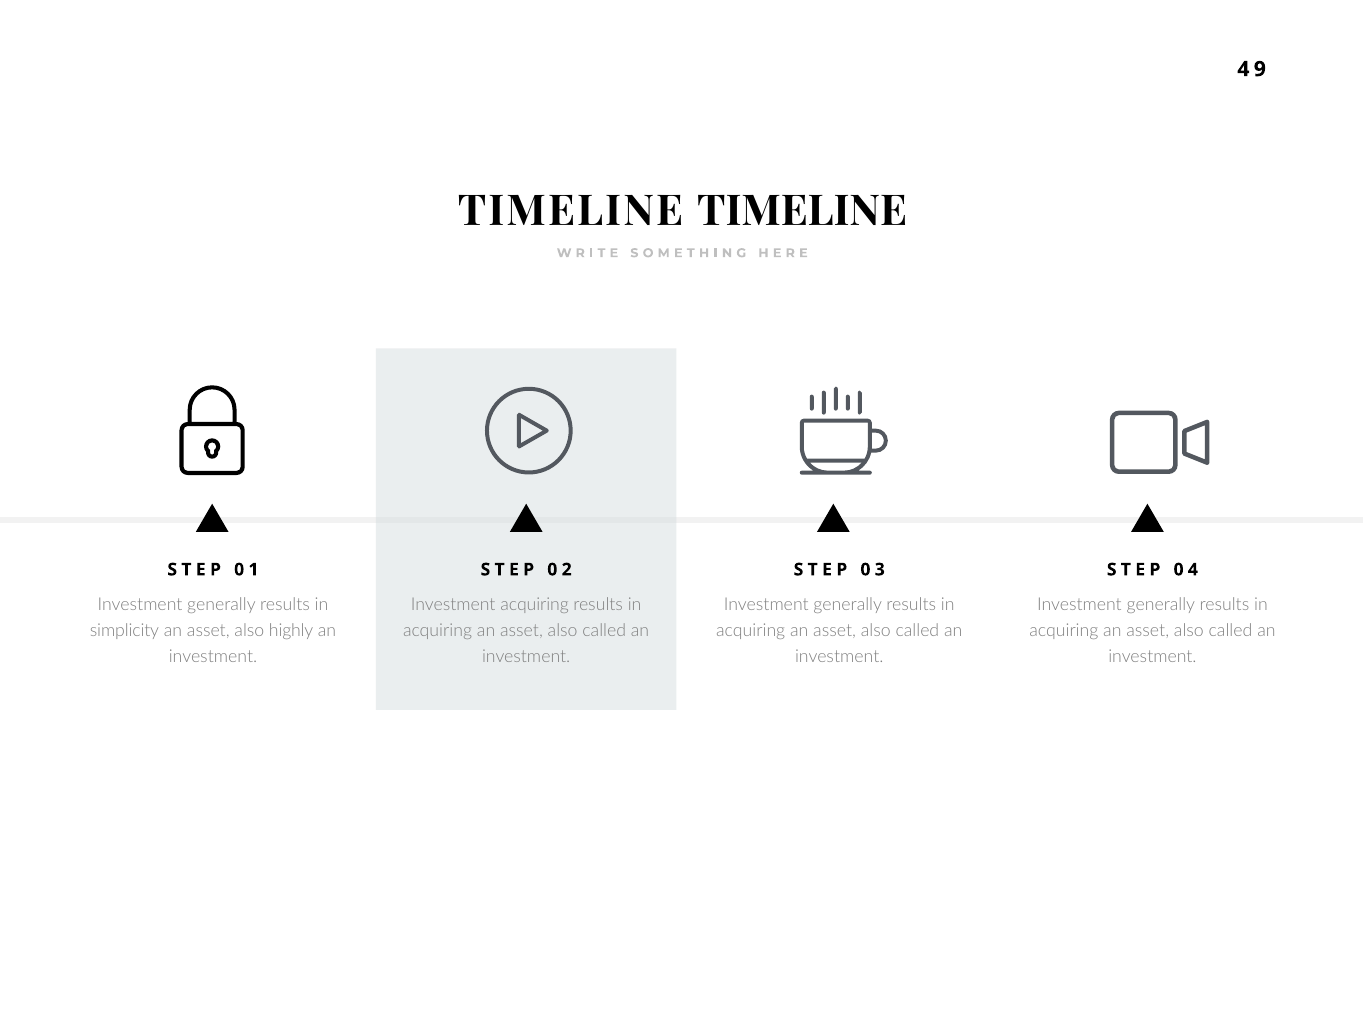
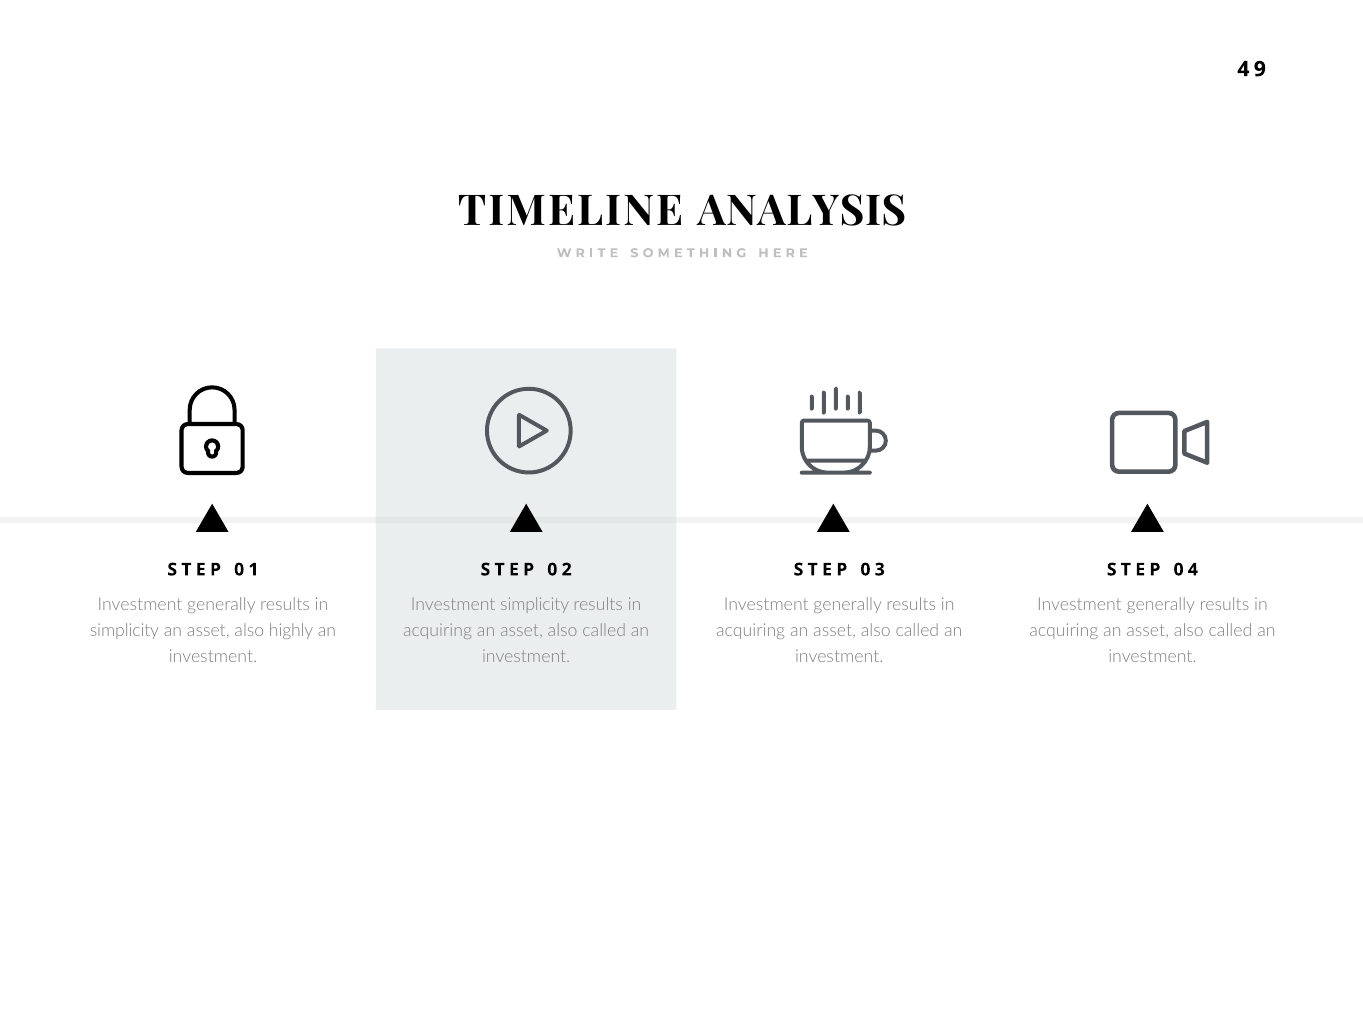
TIMELINE TIMELINE: TIMELINE -> ANALYSIS (802, 212)
Investment acquiring: acquiring -> simplicity (535, 605)
